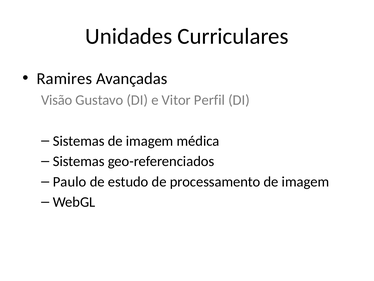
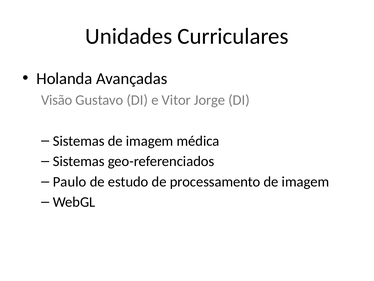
Ramires: Ramires -> Holanda (64, 78)
Perfil: Perfil -> Jorge (210, 100)
